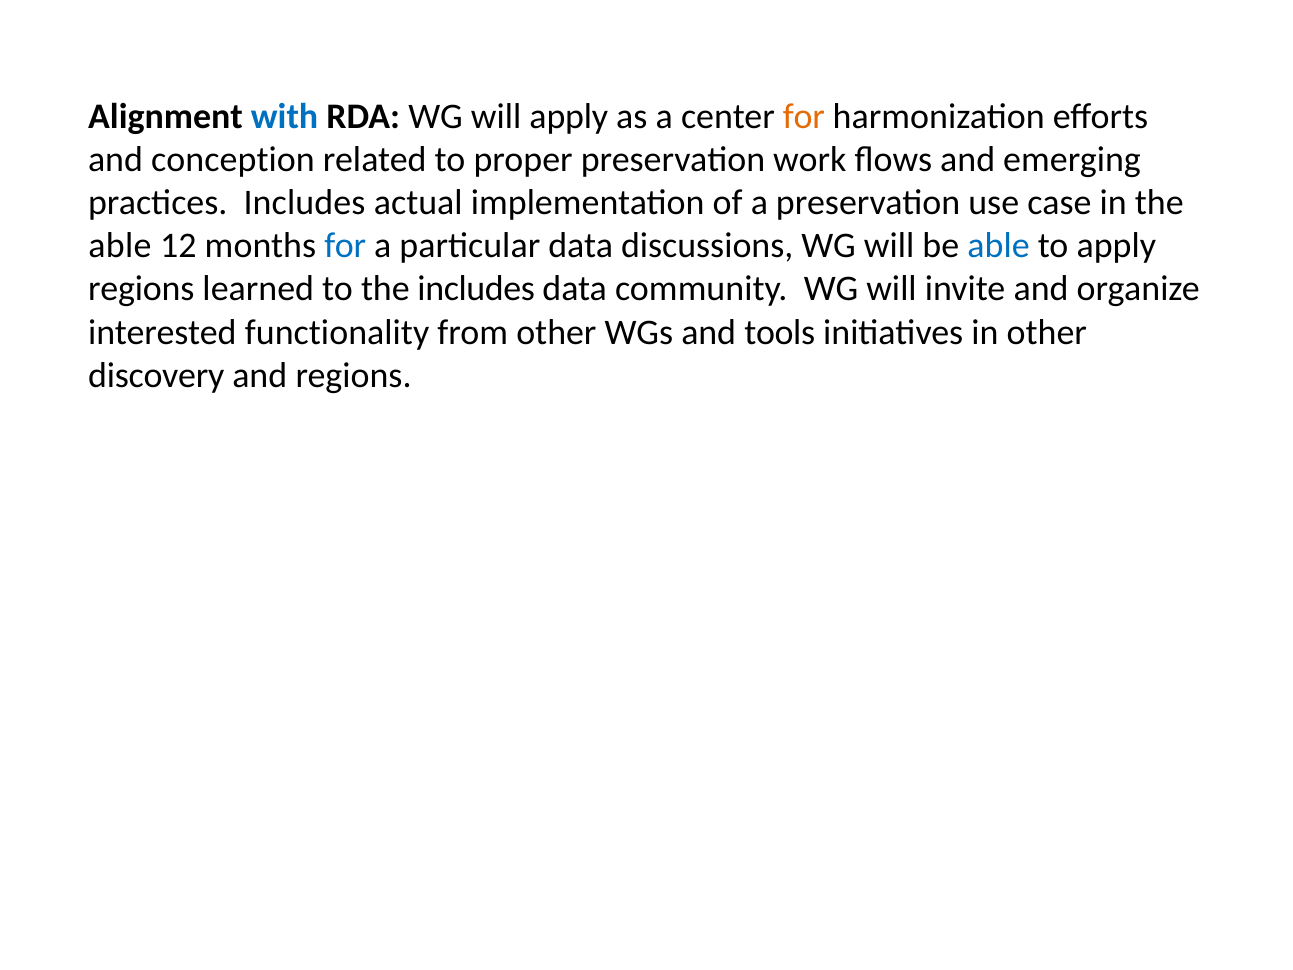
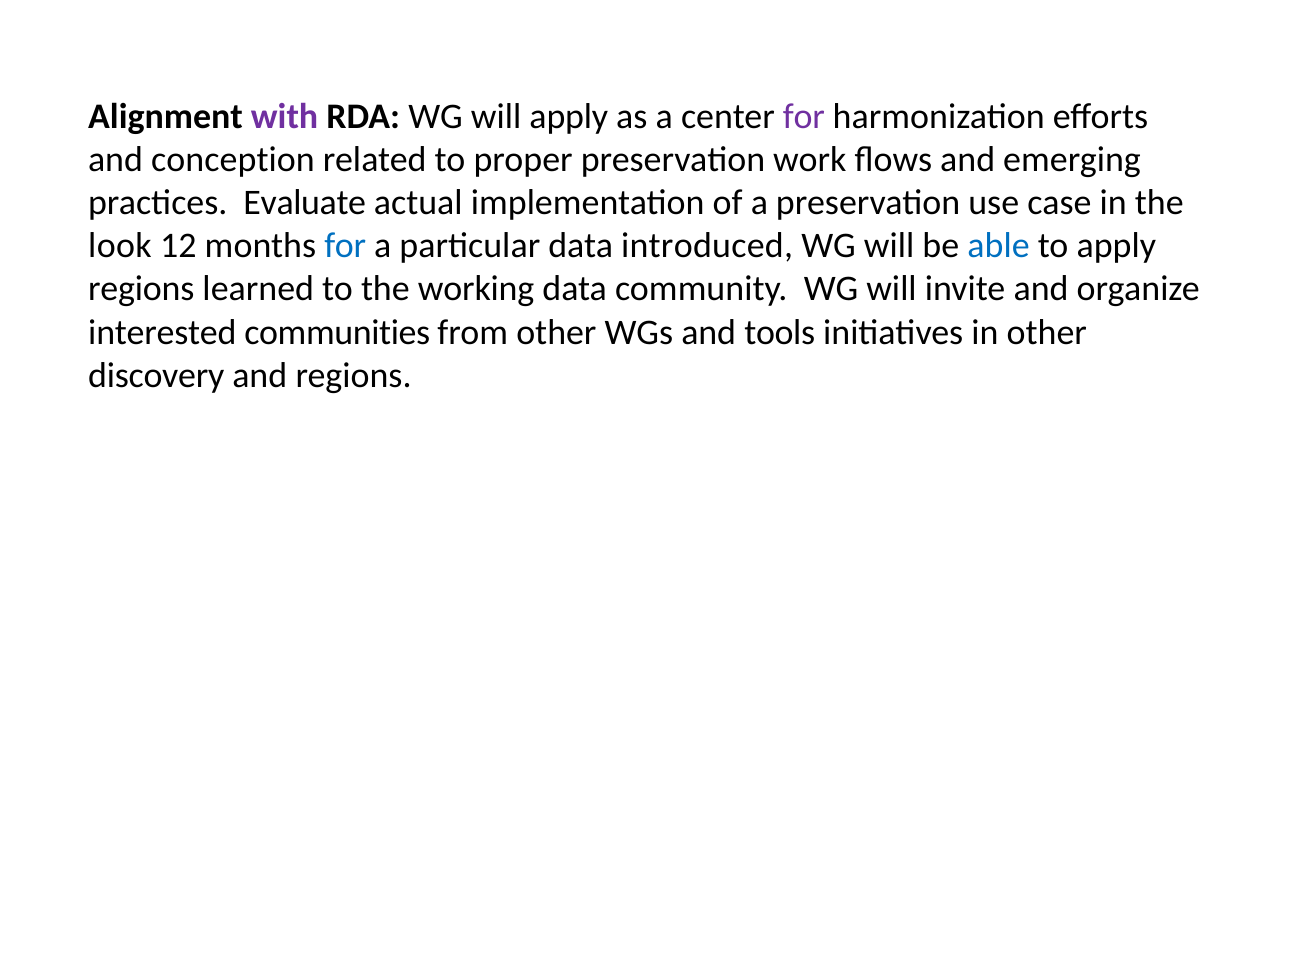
with colour: blue -> purple (285, 117)
for colour: orange -> purple (804, 117)
practices Includes: Includes -> Evaluate (305, 203)
able: able -> look (120, 246)
discussions: discussions -> introduced (707, 246)
the includes: includes -> working (476, 289)
functionality: functionality -> communities (337, 332)
